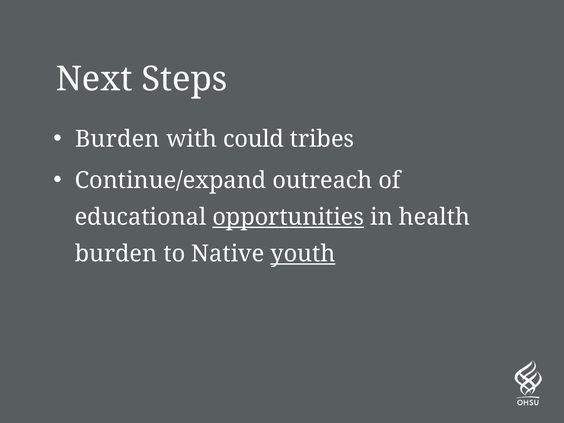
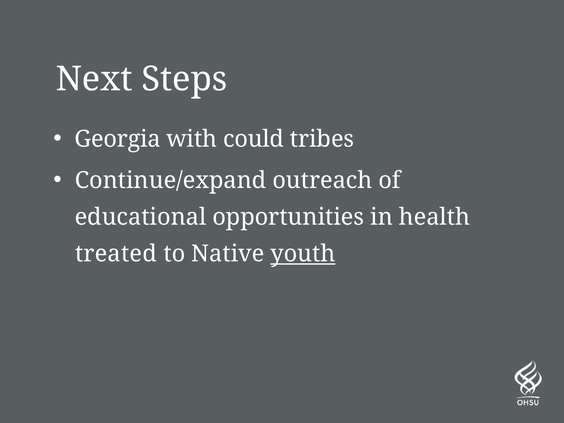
Burden: Burden -> Georgia (118, 139)
opportunities underline: present -> none (288, 217)
burden: burden -> treated (116, 254)
